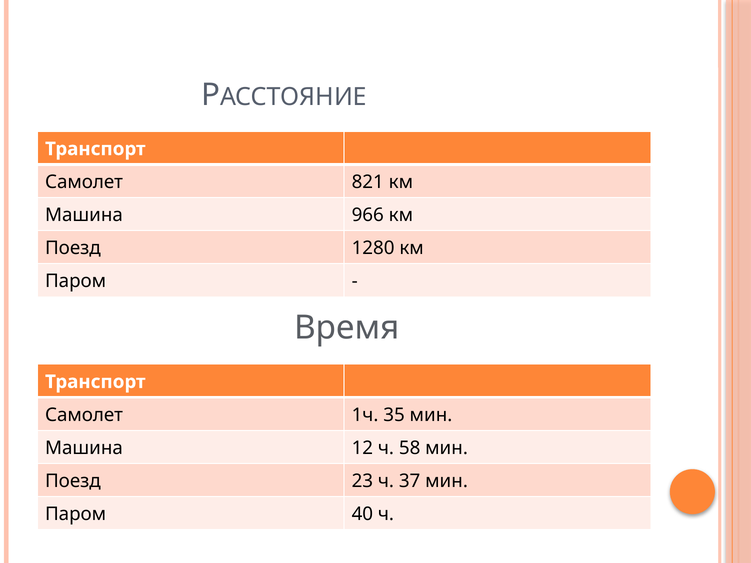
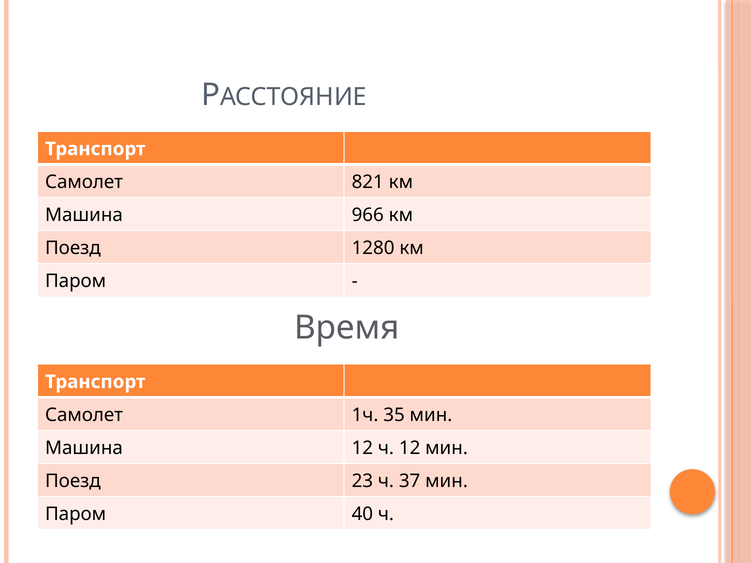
ч 58: 58 -> 12 (410, 448)
